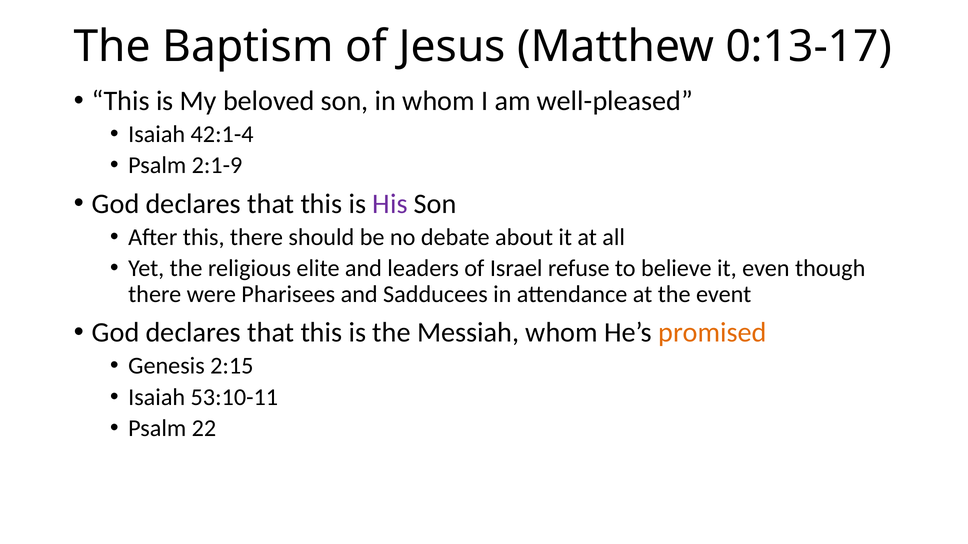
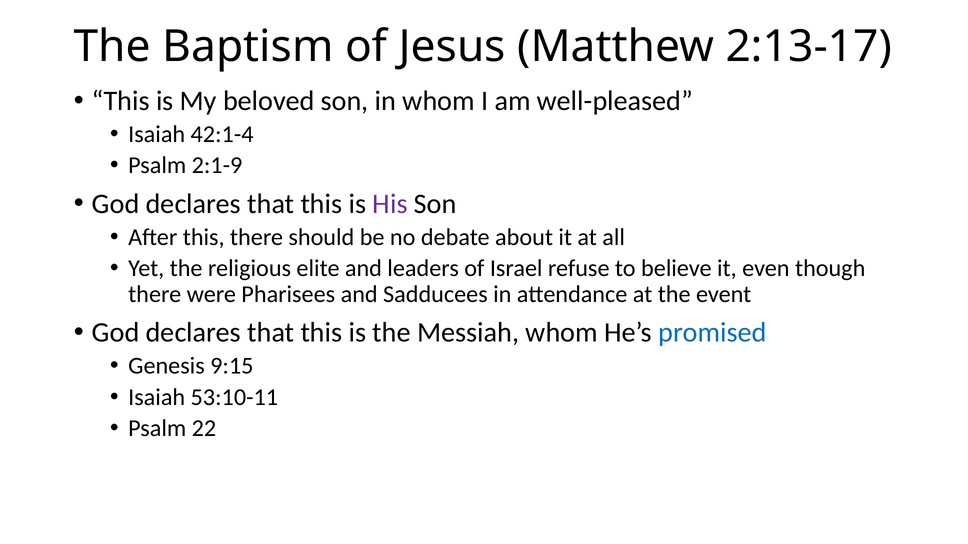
0:13-17: 0:13-17 -> 2:13-17 (809, 47)
promised colour: orange -> blue (712, 333)
2:15: 2:15 -> 9:15 (232, 366)
